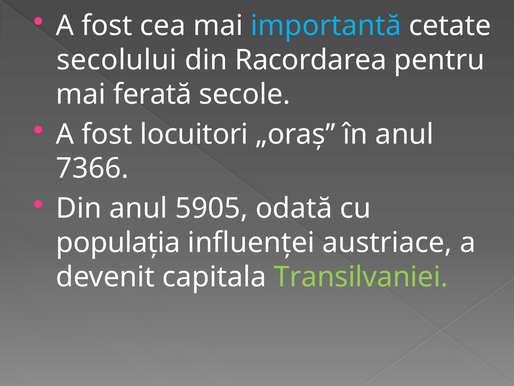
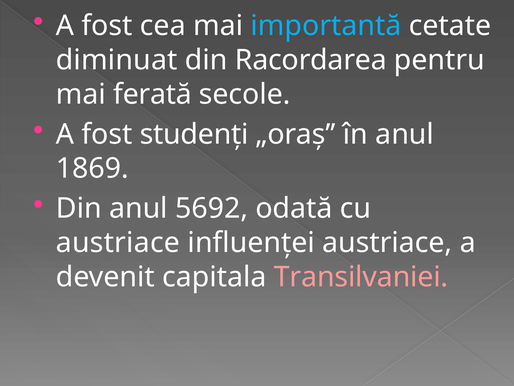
secolului: secolului -> diminuat (117, 60)
locuitori: locuitori -> studenți (194, 134)
7366: 7366 -> 1869 (92, 168)
5905: 5905 -> 5692 (212, 208)
populația: populația -> austriace (118, 242)
Transilvaniei colour: light green -> pink (361, 277)
